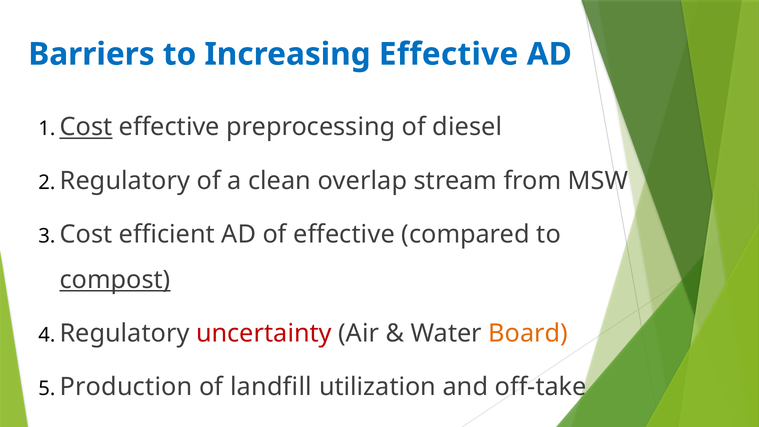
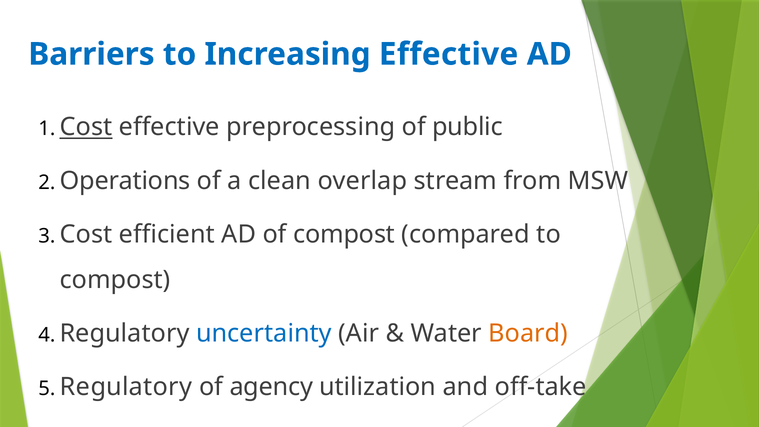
diesel: diesel -> public (467, 127)
Regulatory: Regulatory -> Operations (125, 181)
of effective: effective -> compost (344, 234)
compost underline: present -> none (115, 280)
uncertainty colour: red -> blue (264, 333)
Production: Production -> Regulatory (126, 387)
landfill: landfill -> agency (271, 387)
